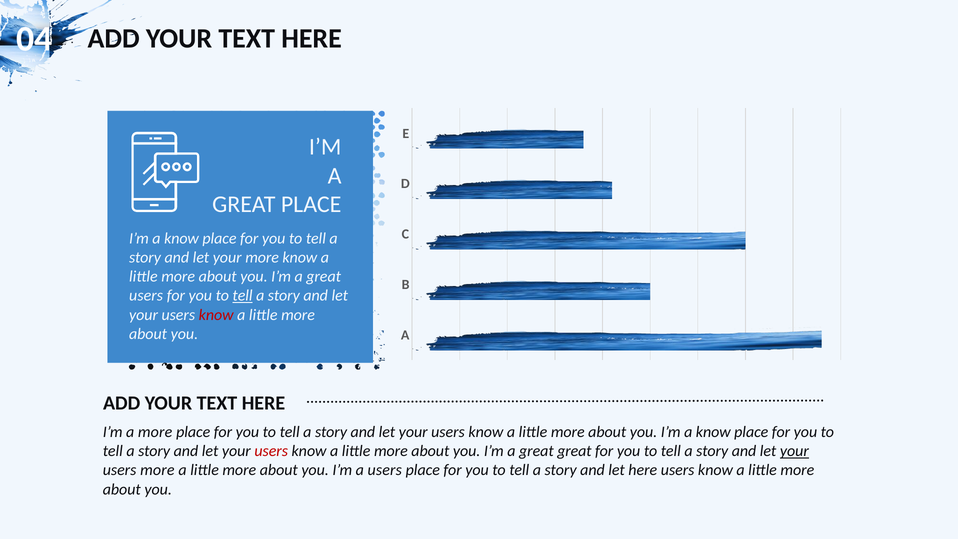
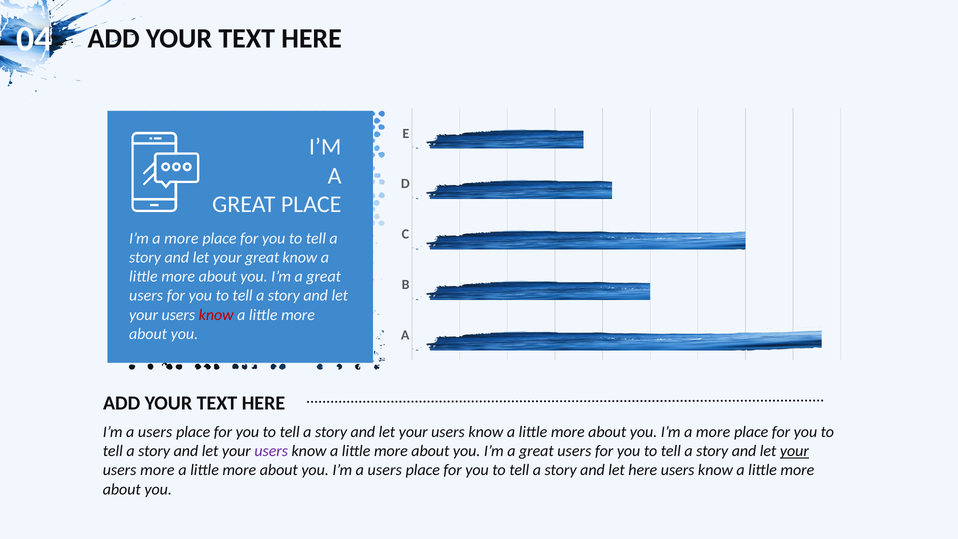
know: know -> more (181, 238)
your more: more -> great (262, 257)
tell underline: present -> none (243, 296)
more: more -> users (155, 432)
you I’m a know: know -> more (713, 432)
users colour: red -> purple (271, 451)
great: great -> users (574, 451)
